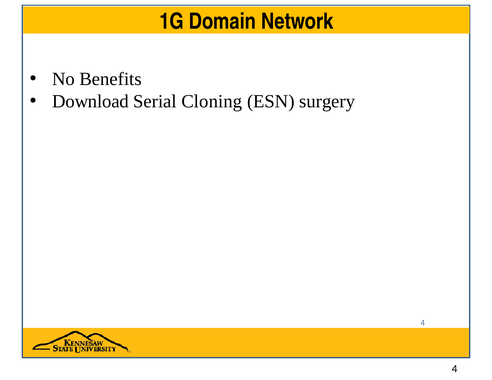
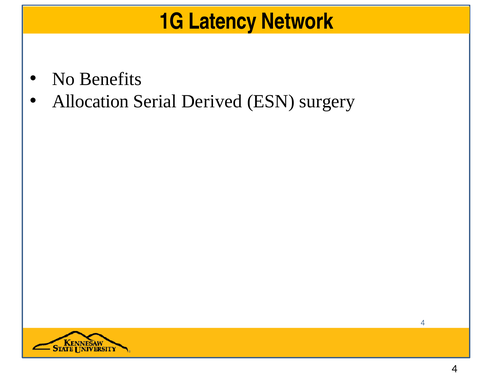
Domain: Domain -> Latency (223, 21)
Download: Download -> Allocation (91, 102)
Cloning: Cloning -> Derived (212, 102)
